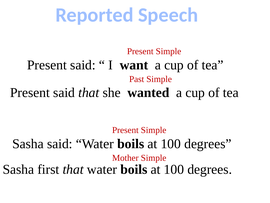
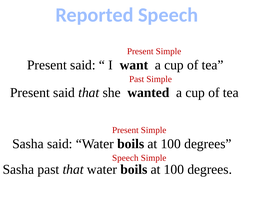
Mother: Mother -> Speech (125, 158)
Sasha first: first -> past (48, 169)
